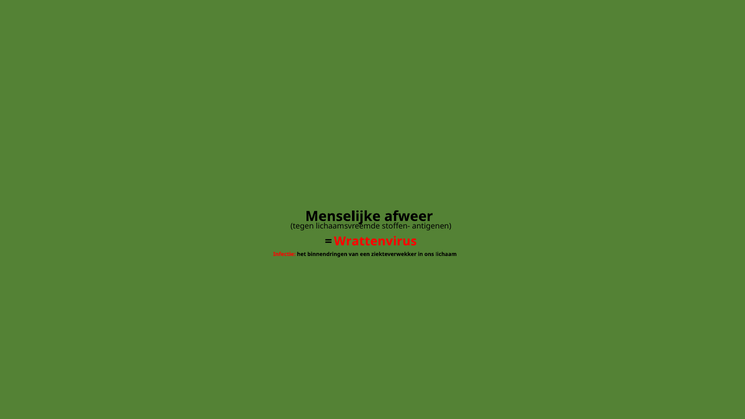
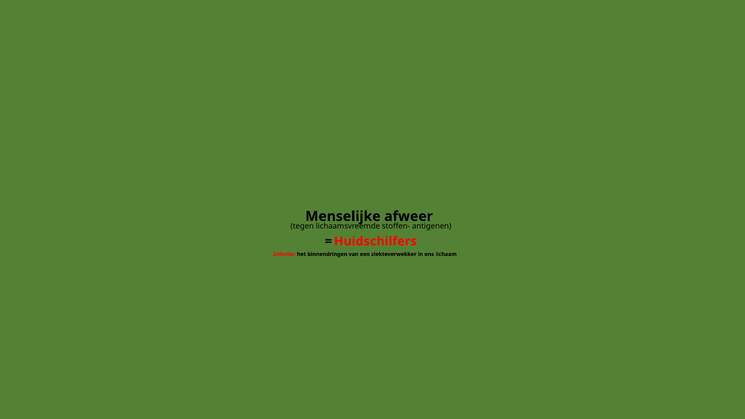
Wrattenvirus: Wrattenvirus -> Huidschilfers (375, 241)
